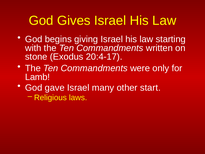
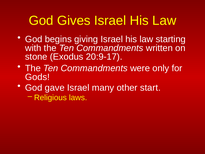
20:4-17: 20:4-17 -> 20:9-17 (104, 57)
Lamb: Lamb -> Gods (37, 77)
